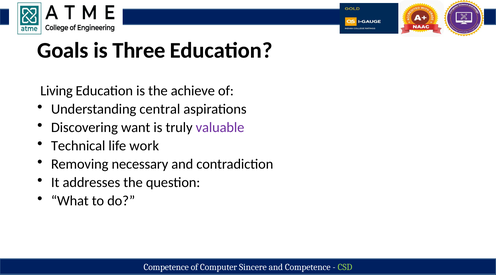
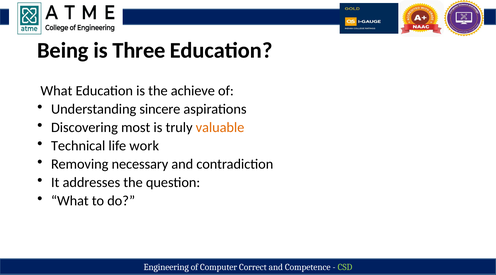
Goals: Goals -> Being (63, 51)
Living: Living -> What (56, 91)
central: central -> sincere (160, 109)
want: want -> most (136, 128)
valuable colour: purple -> orange (220, 128)
Competence: Competence -> Engineering (166, 268)
Sincere: Sincere -> Correct (253, 268)
